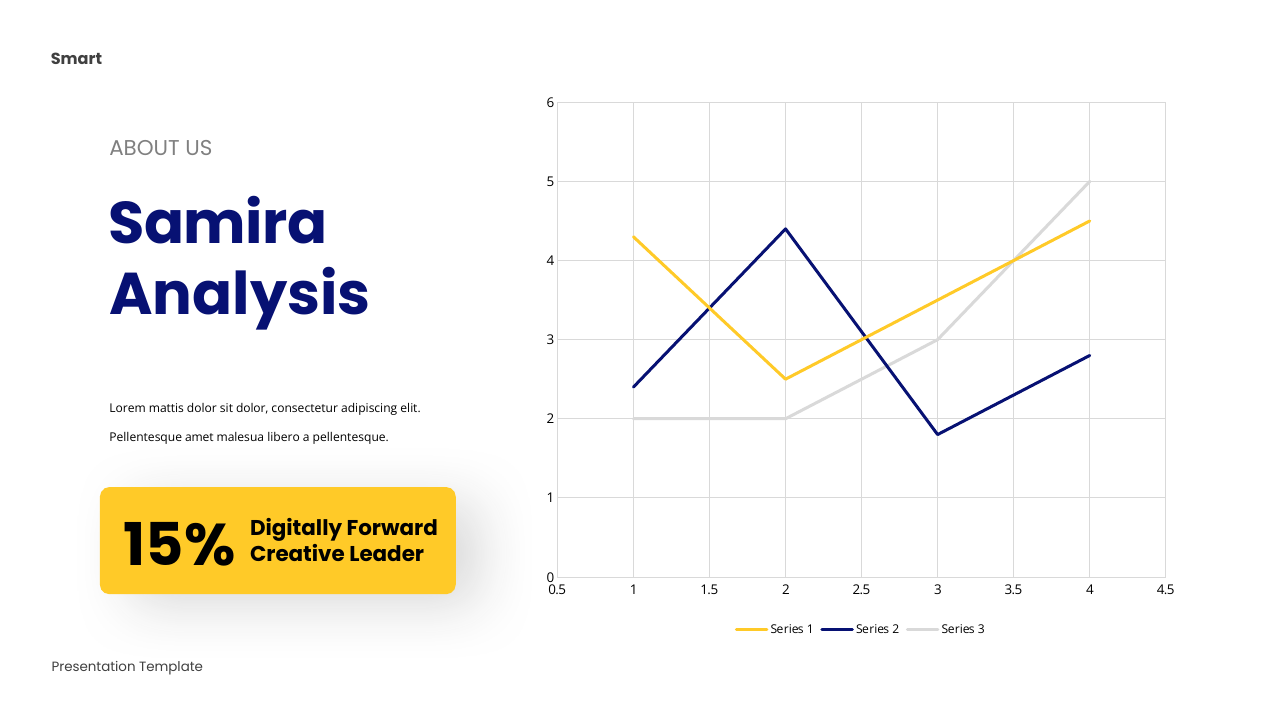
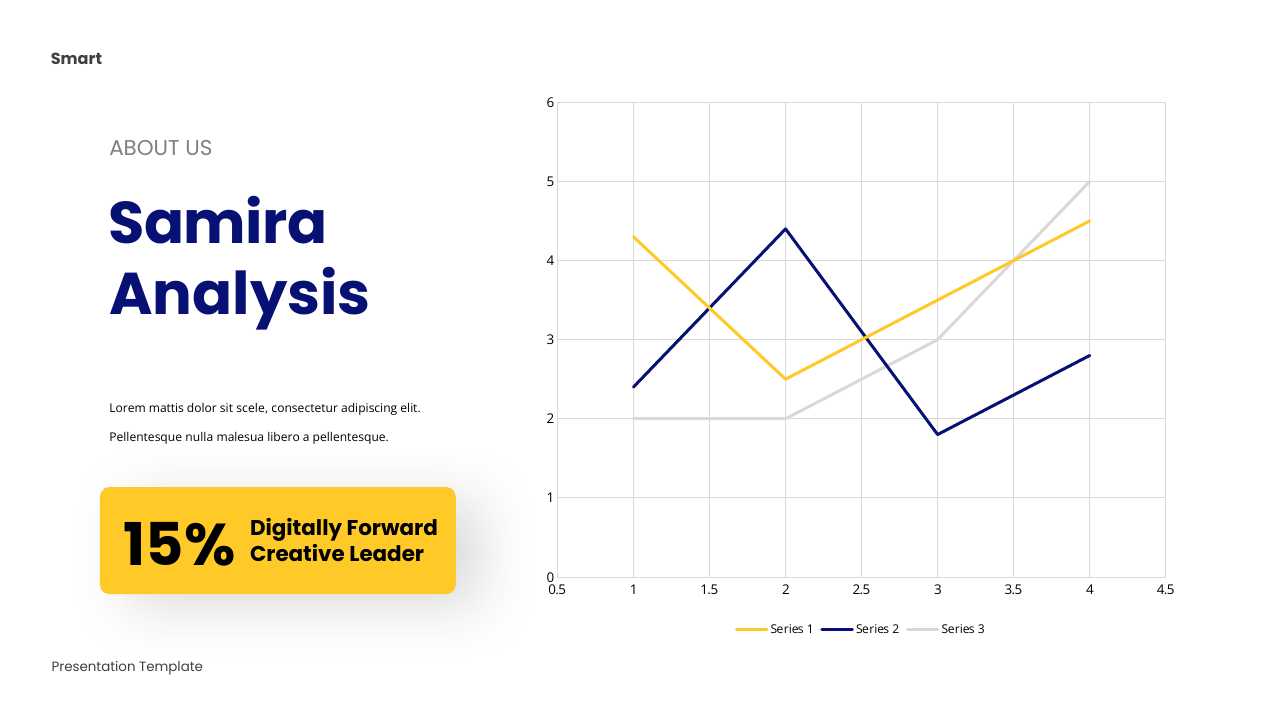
sit dolor: dolor -> scele (252, 409)
amet: amet -> nulla (199, 438)
